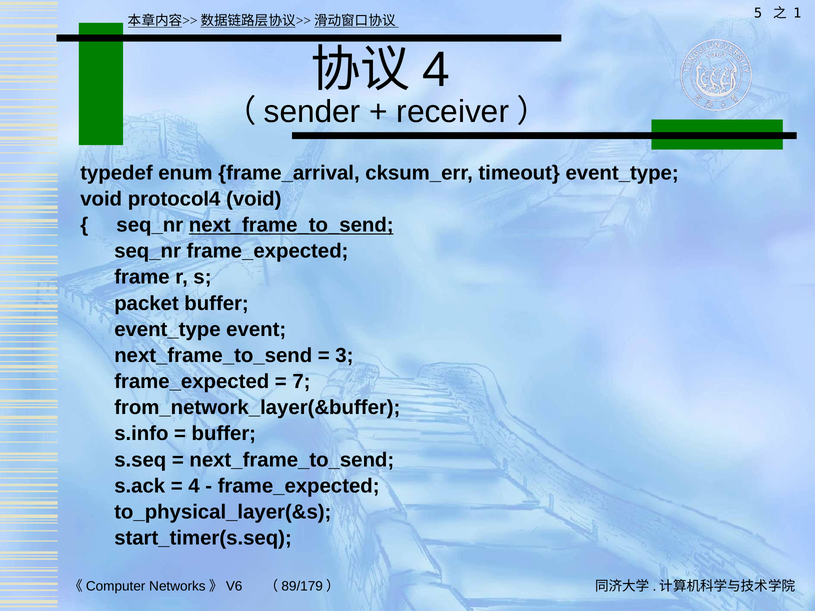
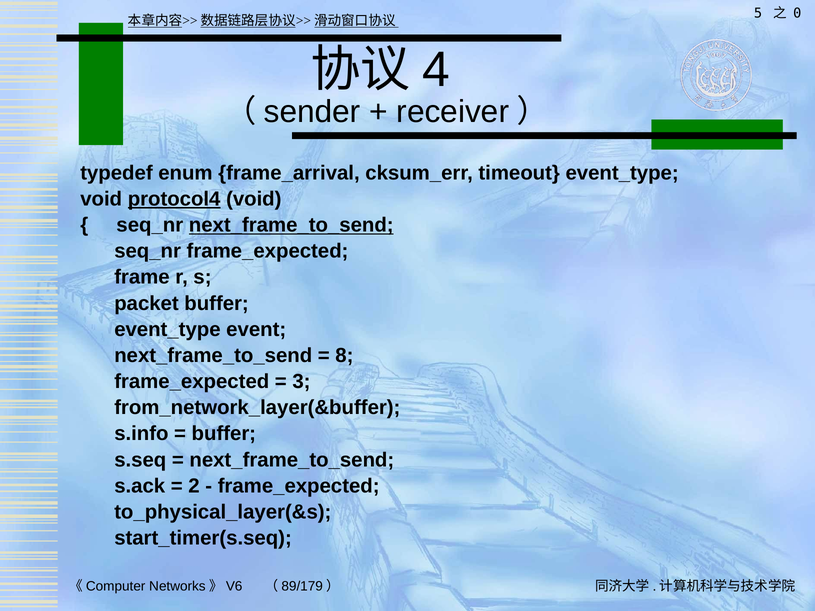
1: 1 -> 0 (797, 13)
protocol4 underline: none -> present (174, 199)
3: 3 -> 8 (344, 356)
7: 7 -> 3 (301, 382)
4: 4 -> 2 (194, 486)
